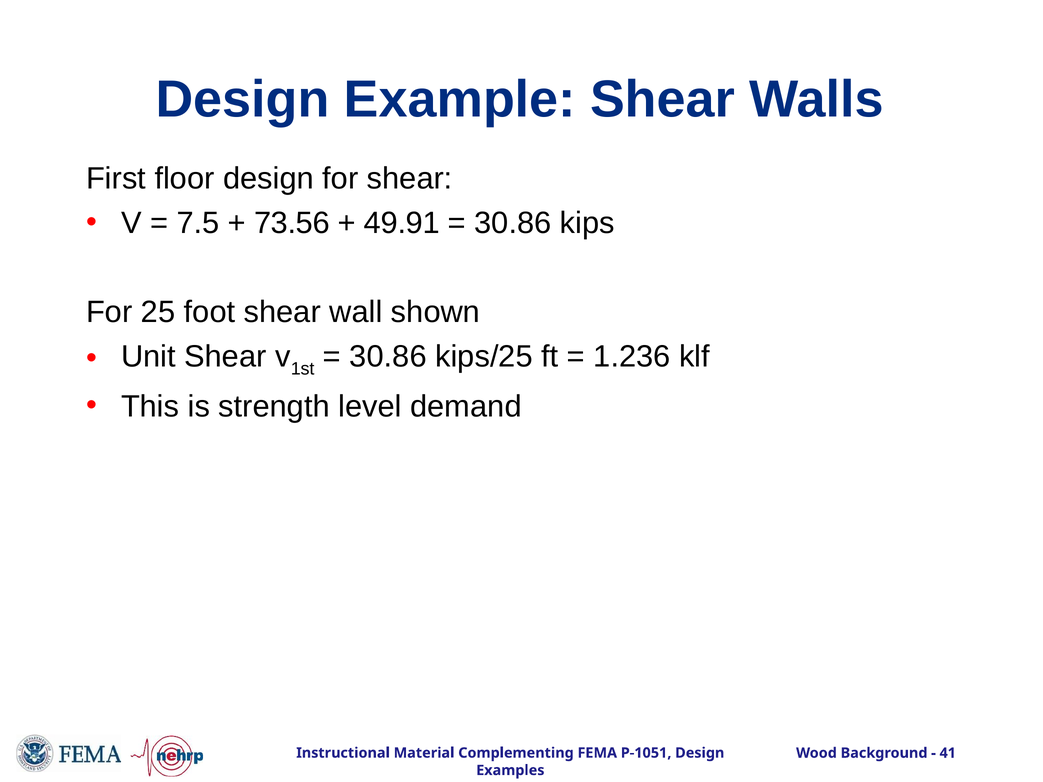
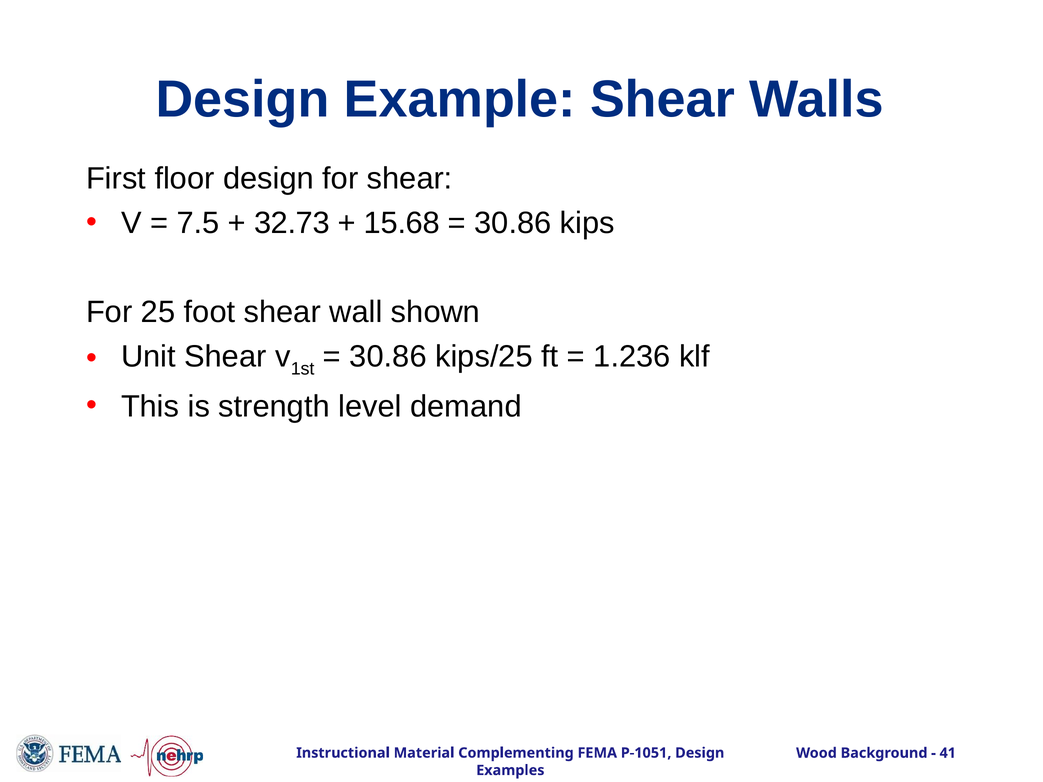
73.56: 73.56 -> 32.73 (292, 223)
49.91: 49.91 -> 15.68 (402, 223)
